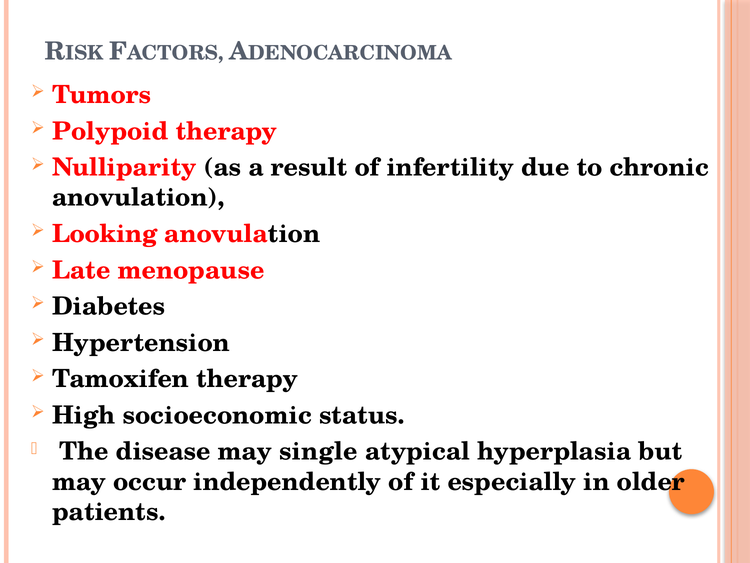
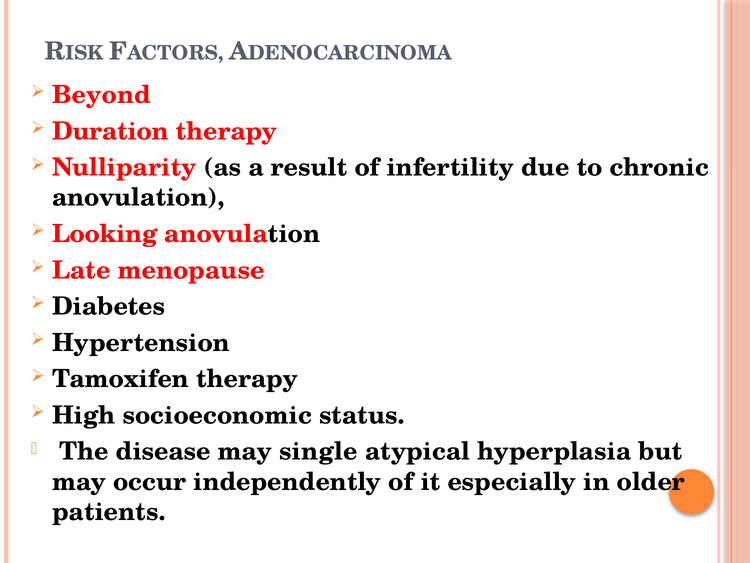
Tumors: Tumors -> Beyond (102, 95)
Polypoid: Polypoid -> Duration (110, 131)
